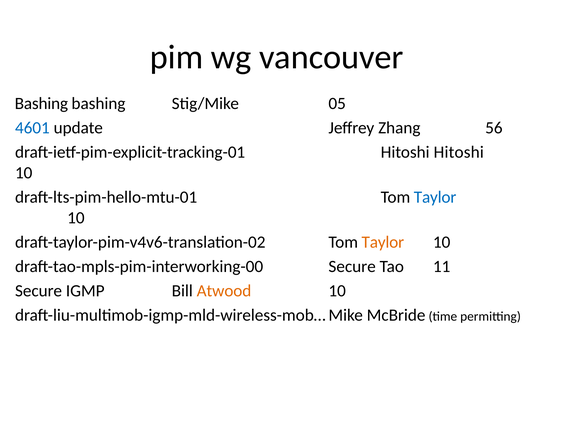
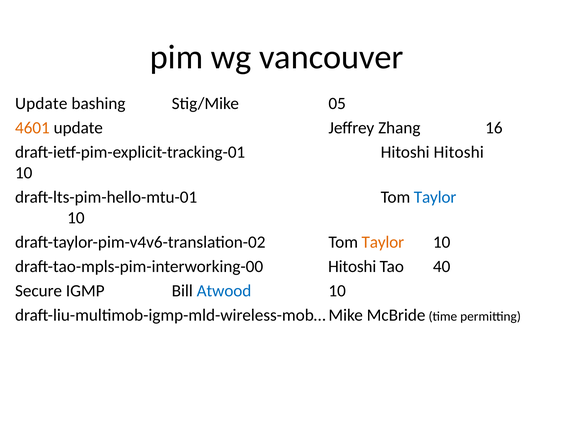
Bashing: Bashing -> Update (41, 103)
4601 colour: blue -> orange (32, 128)
56: 56 -> 16 (494, 128)
draft-tao-mpls-pim-interworking-00 Secure: Secure -> Hitoshi (352, 267)
11: 11 -> 40 (442, 267)
Atwood colour: orange -> blue (224, 291)
